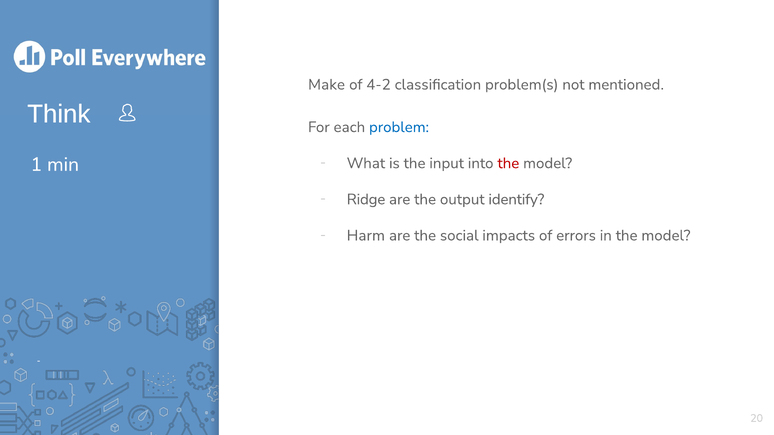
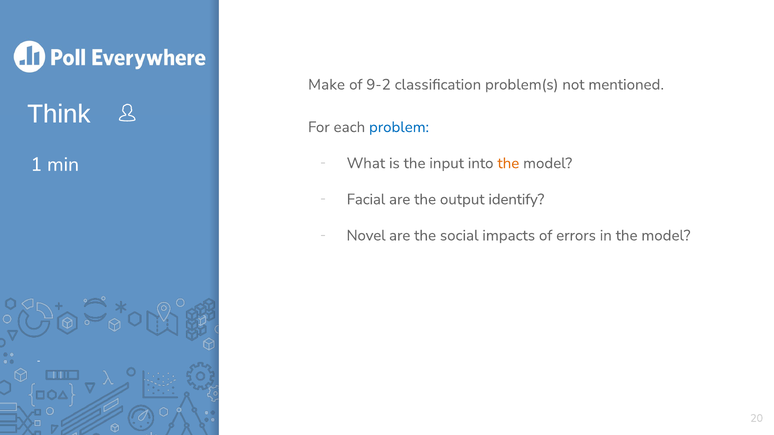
4-2: 4-2 -> 9-2 (379, 85)
the colour: red -> orange (508, 163)
Ridge: Ridge -> Facial (366, 200)
Harm: Harm -> Novel (366, 236)
